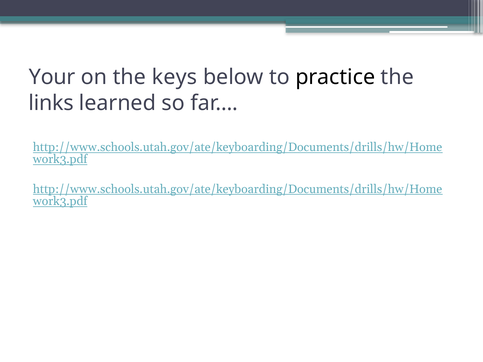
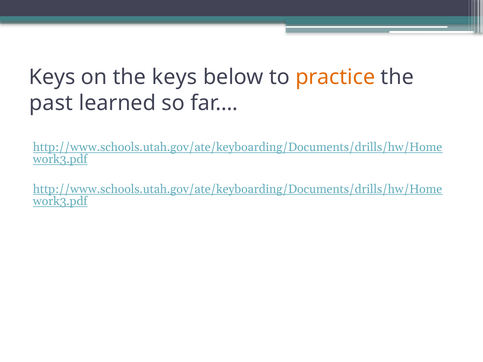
Your: Your -> Keys (52, 77)
practice colour: black -> orange (335, 77)
links: links -> past (51, 103)
